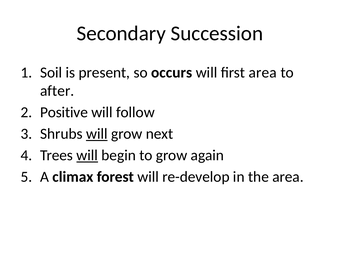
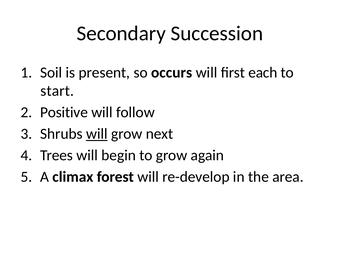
first area: area -> each (263, 72)
after: after -> start (57, 91)
will underline: present -> none (87, 155)
